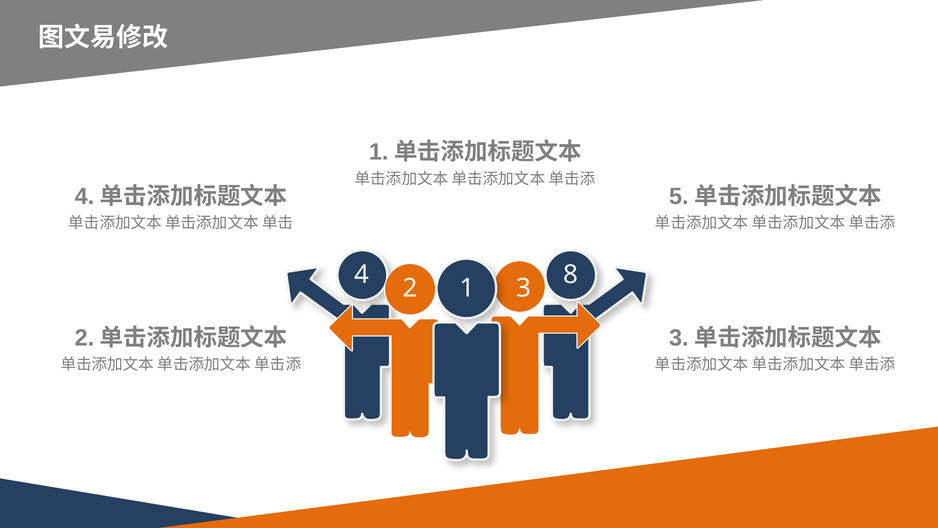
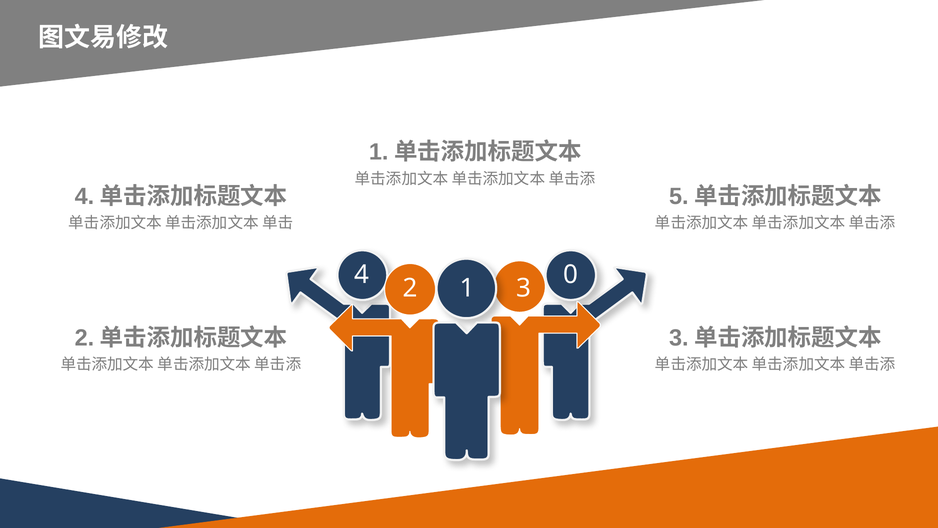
8: 8 -> 0 (571, 275)
